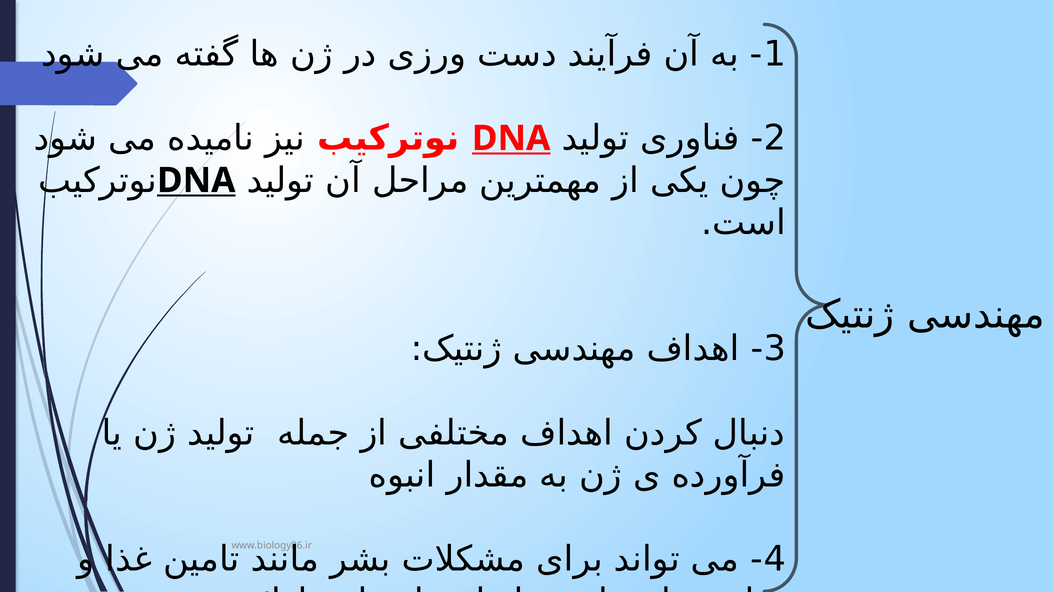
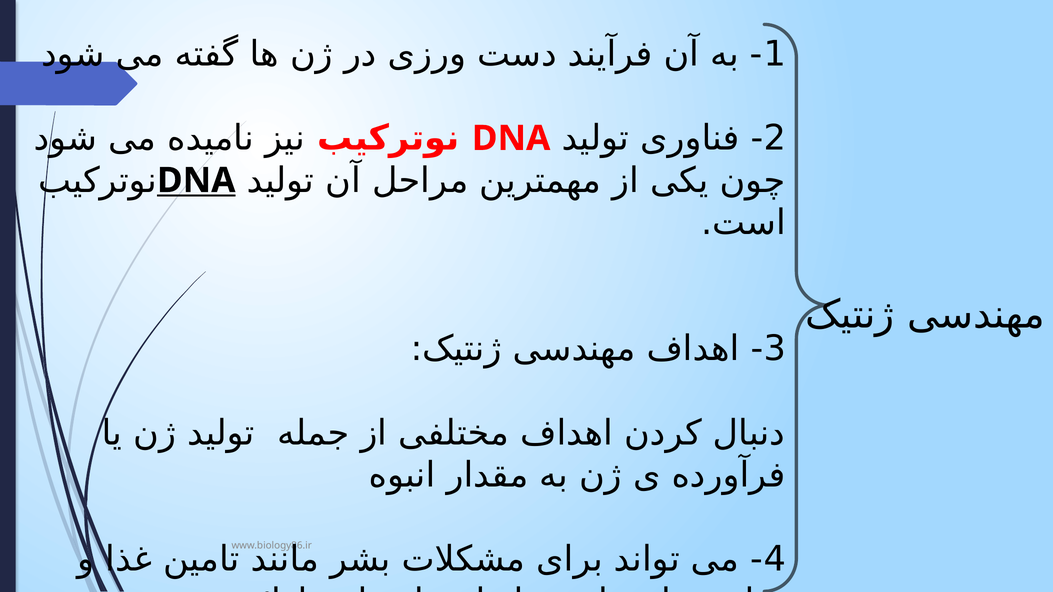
DNA underline: present -> none (511, 138)
